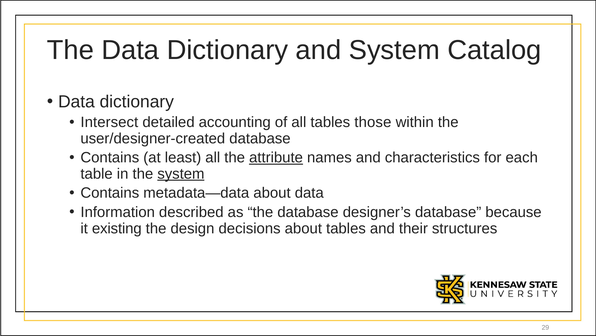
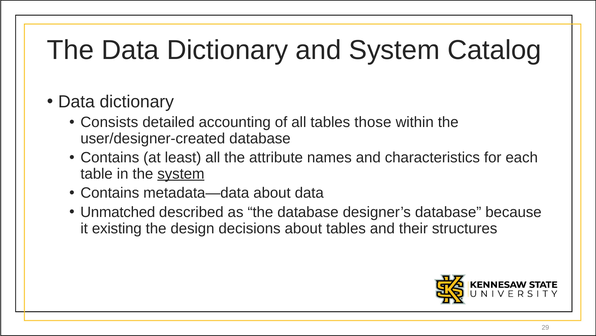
Intersect: Intersect -> Consists (109, 122)
attribute underline: present -> none (276, 157)
Information: Information -> Unmatched (118, 212)
